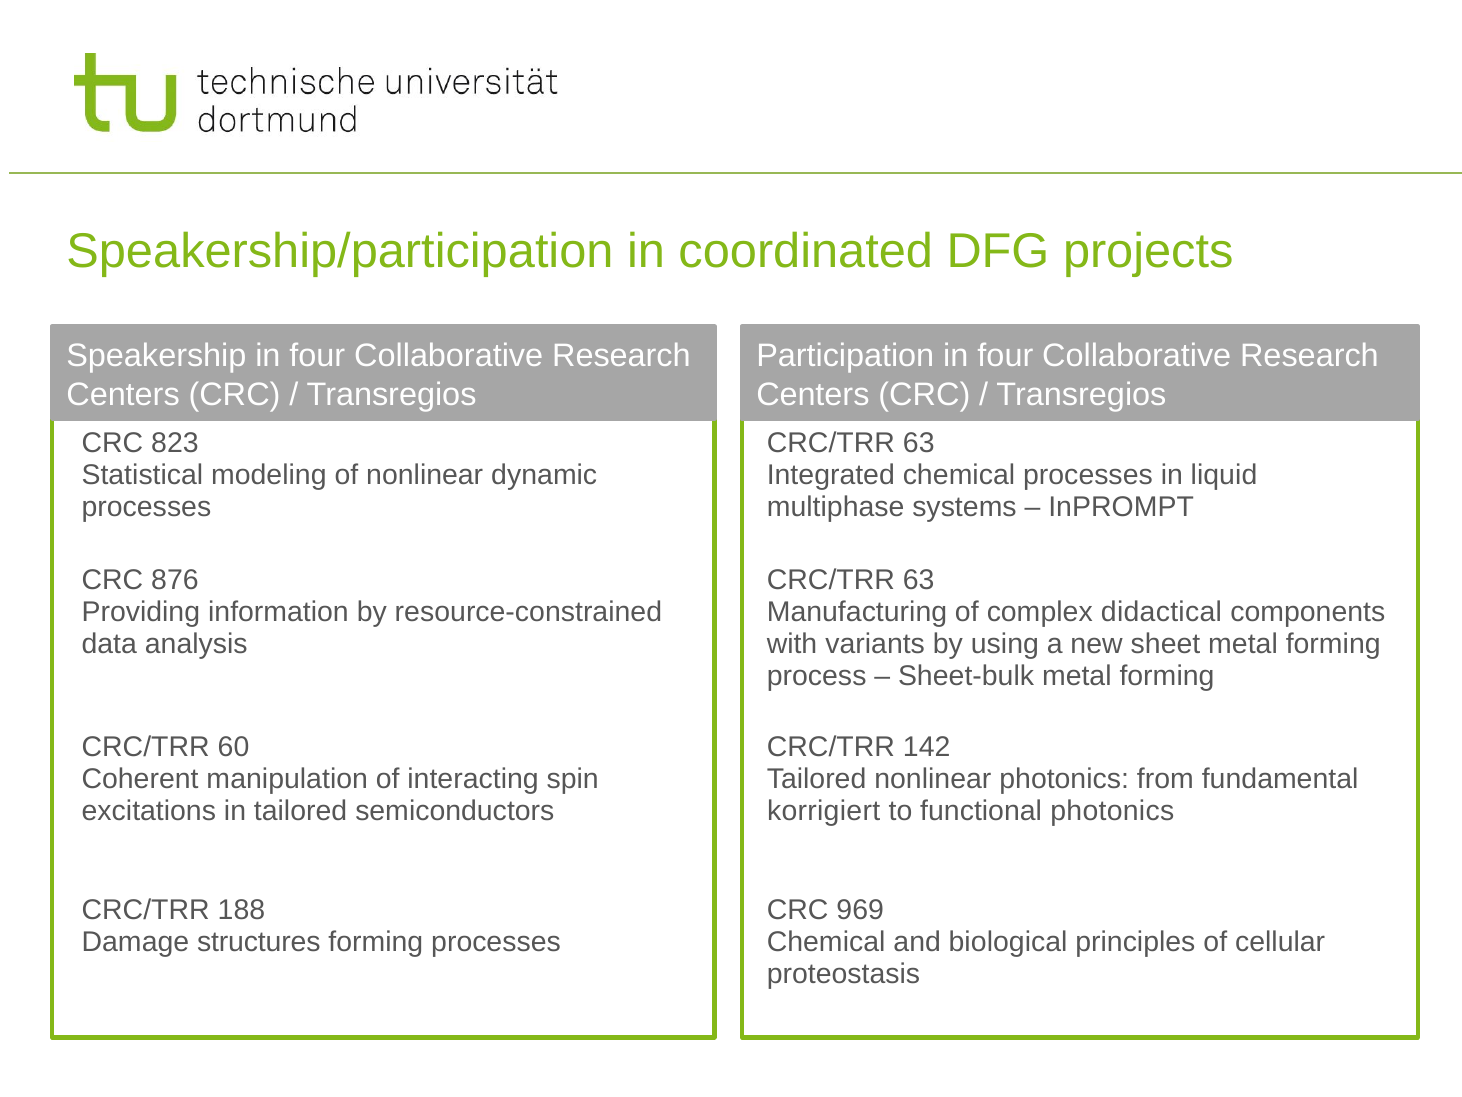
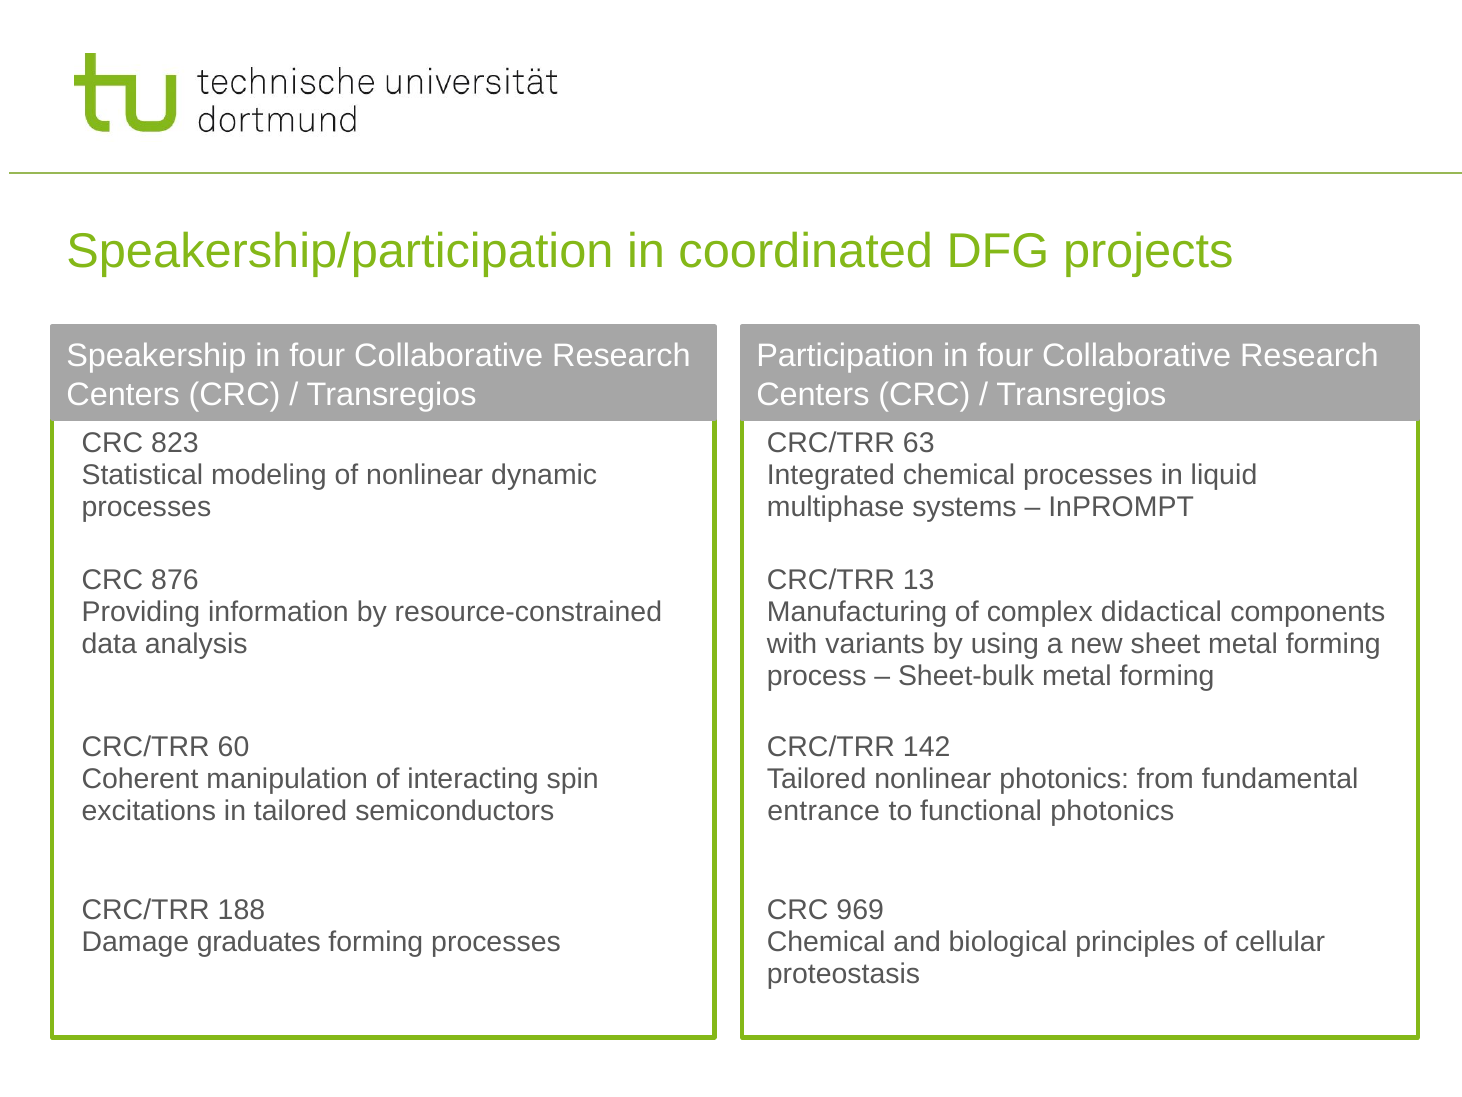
63: 63 -> 13 (919, 580)
korrigiert: korrigiert -> entrance (824, 811)
structures: structures -> graduates (259, 942)
